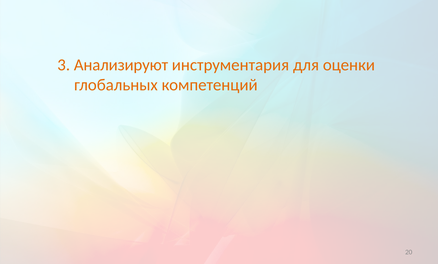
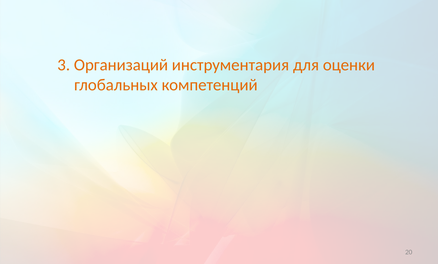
Анализируют: Анализируют -> Организаций (121, 65)
